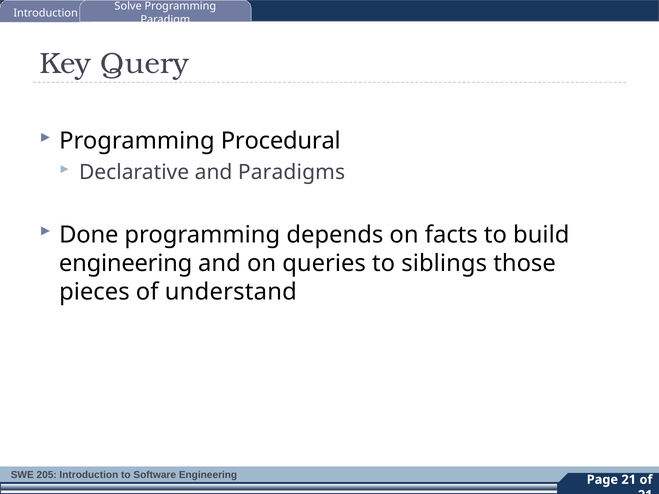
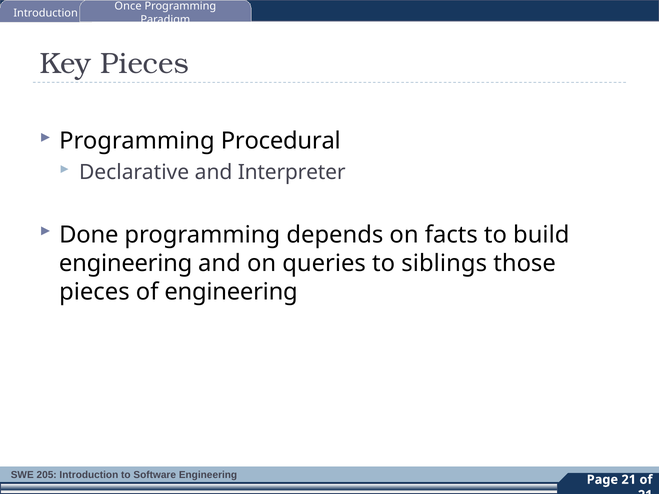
Solve: Solve -> Once (128, 6)
Key Query: Query -> Pieces (145, 64)
Paradigms: Paradigms -> Interpreter (292, 172)
of understand: understand -> engineering (231, 292)
